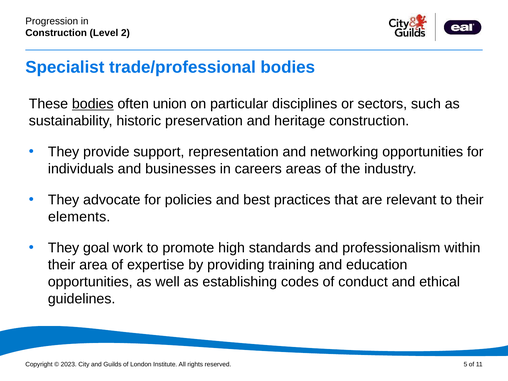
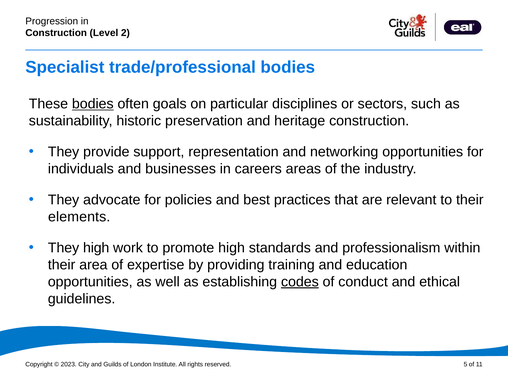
union: union -> goals (170, 104)
They goal: goal -> high (96, 248)
codes underline: none -> present (300, 282)
